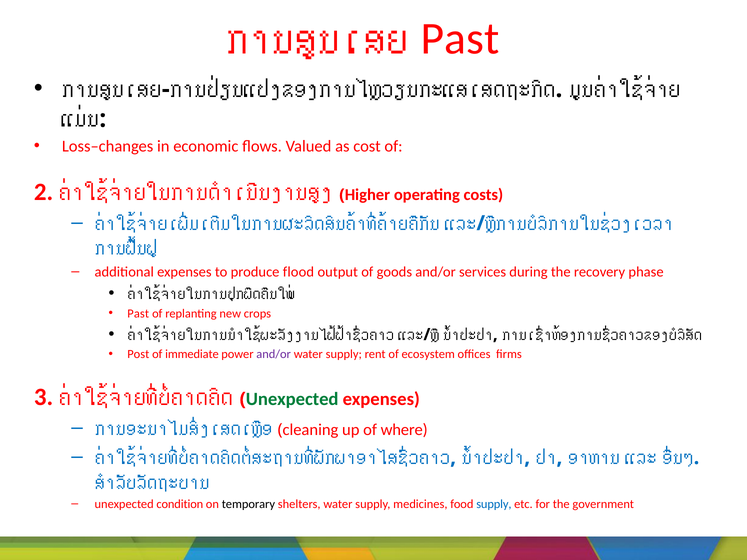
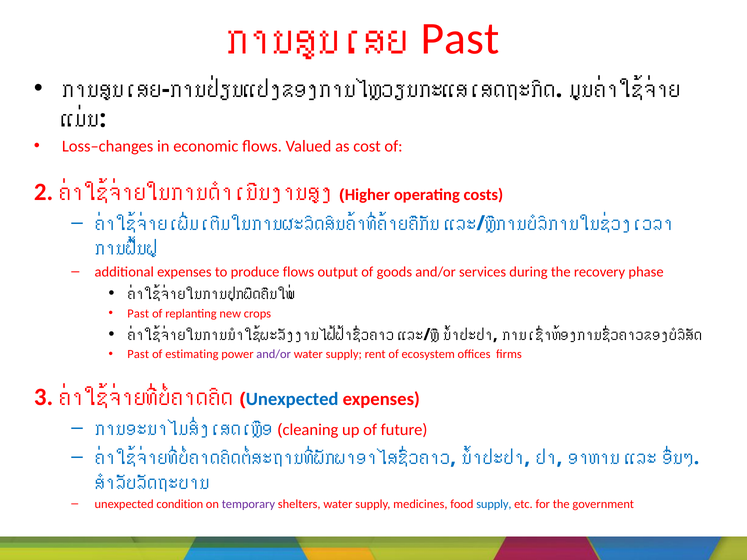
produce flood: flood -> flows (299, 272)
Post: Post -> Past (138, 354)
immediate: immediate -> estimating (192, 354)
Unexpected colour: green -> blue (292, 399)
where: where -> future (404, 430)
temporary colour: black -> purple (248, 504)
